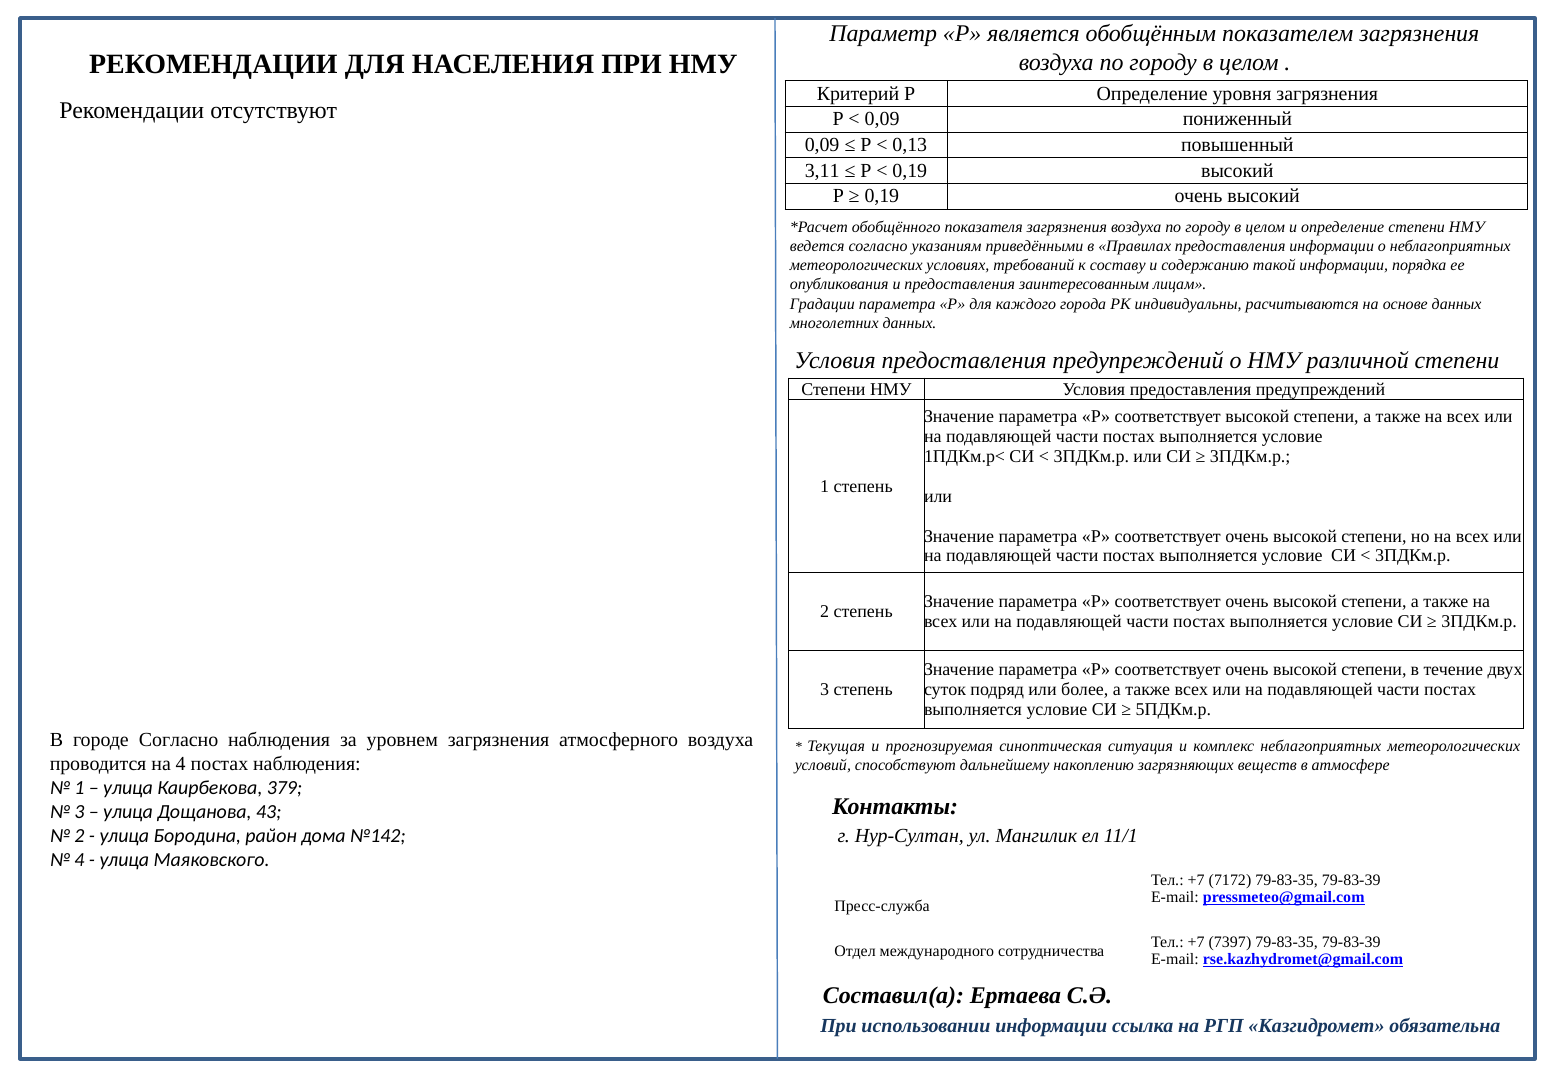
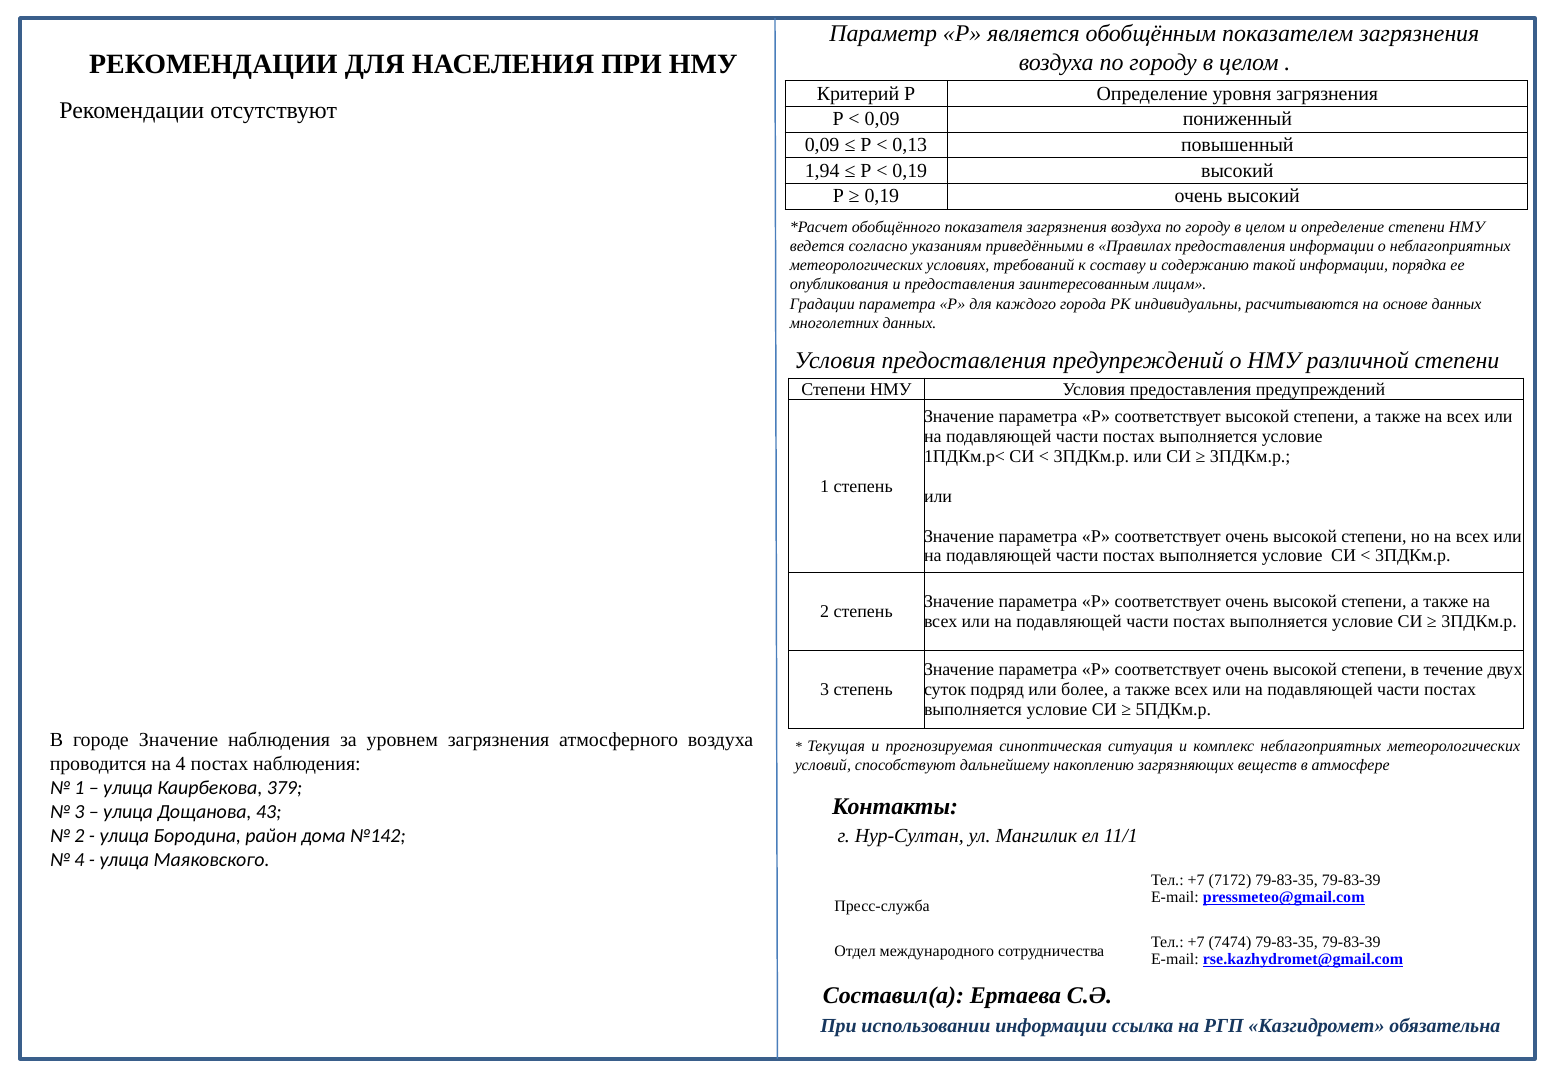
3,11: 3,11 -> 1,94 (822, 170)
городе Согласно: Согласно -> Значение (179, 740)
7397: 7397 -> 7474 (1230, 942)
